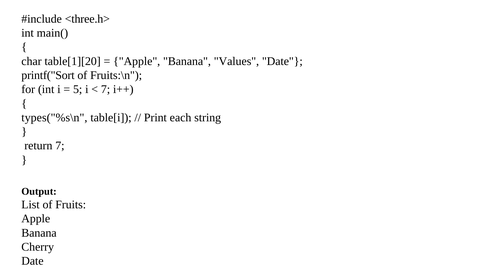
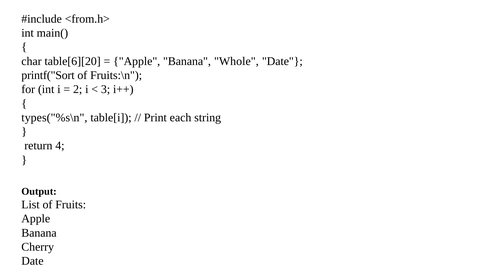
<three.h>: <three.h> -> <from.h> (87, 19)
table[1][20: table[1][20 -> table[6][20 (73, 61)
Values: Values -> Whole (236, 61)
5: 5 -> 2 (78, 89)
7: 7 -> 3 (106, 89)
return 7: 7 -> 4 (60, 146)
